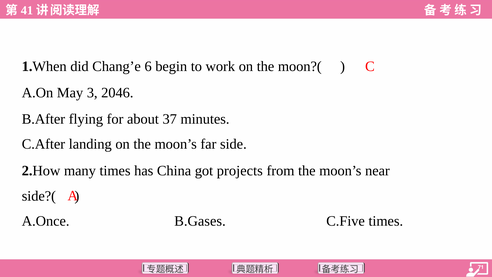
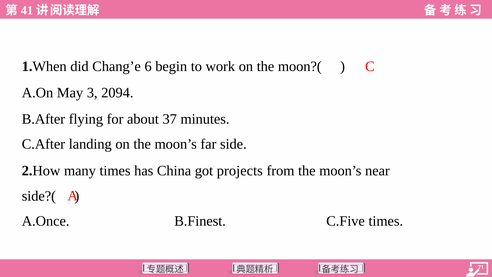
2046: 2046 -> 2094 (117, 93)
B.Gases: B.Gases -> B.Finest (200, 221)
